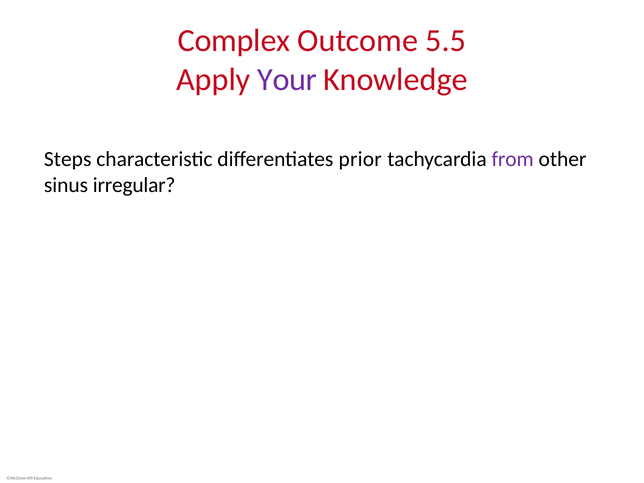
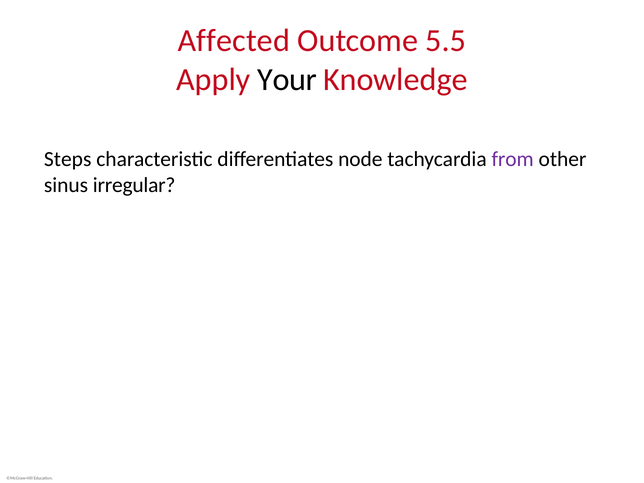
Complex: Complex -> Affected (234, 41)
Your colour: purple -> black (287, 79)
prior: prior -> node (360, 159)
